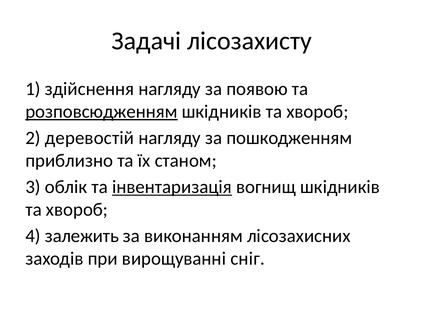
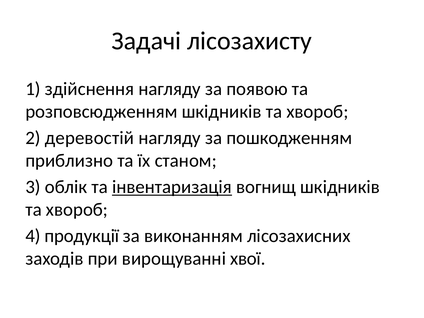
розповсюдженням underline: present -> none (102, 112)
залежить: залежить -> продукції (82, 236)
сніг: сніг -> хвої (248, 259)
